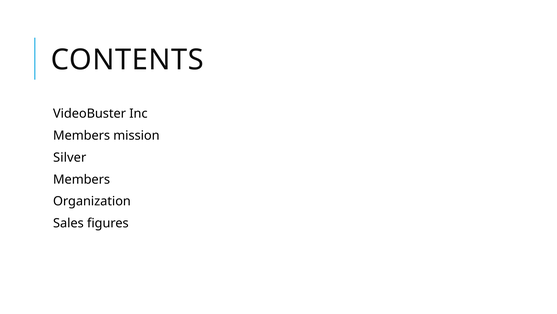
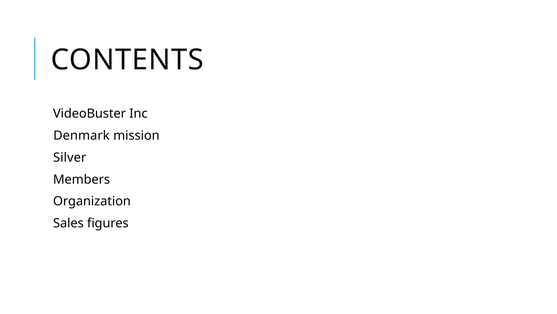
Members: Members -> Denmark (81, 135)
